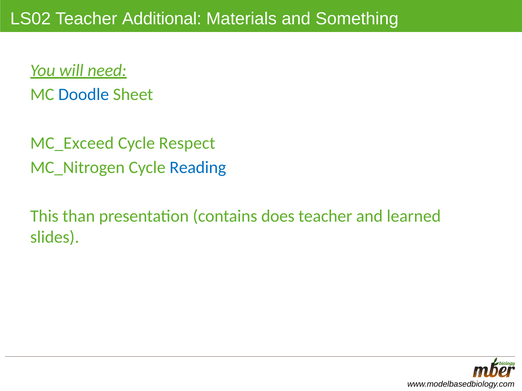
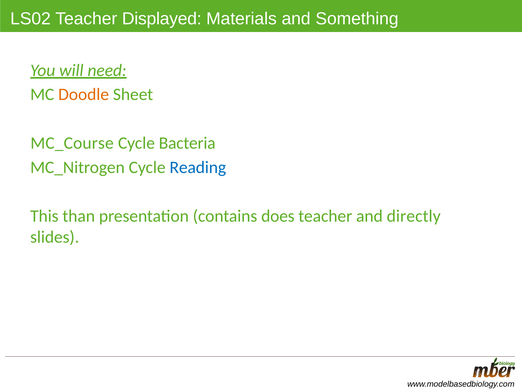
Additional: Additional -> Displayed (162, 19)
Doodle colour: blue -> orange (84, 95)
MC_Exceed: MC_Exceed -> MC_Course (72, 143)
Respect: Respect -> Bacteria (187, 143)
learned: learned -> directly (414, 216)
